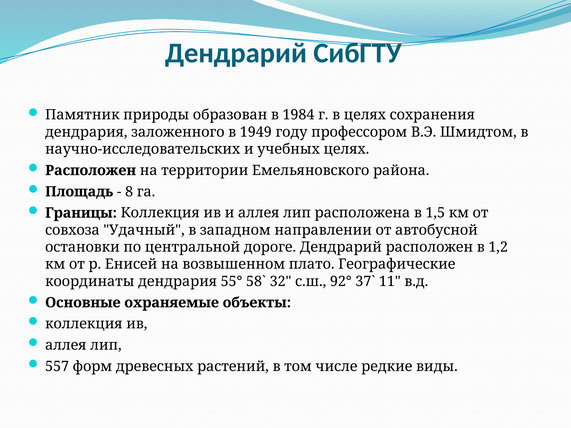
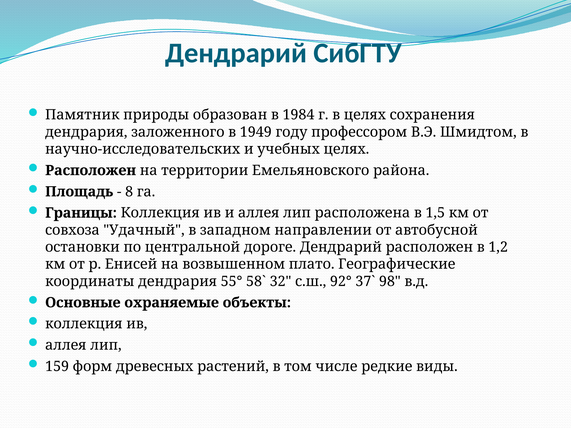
11: 11 -> 98 (390, 282)
557: 557 -> 159 (57, 367)
